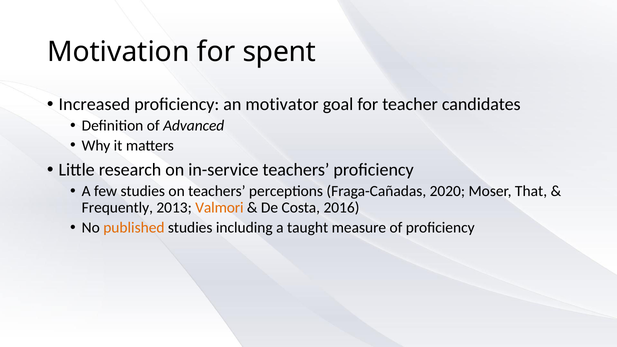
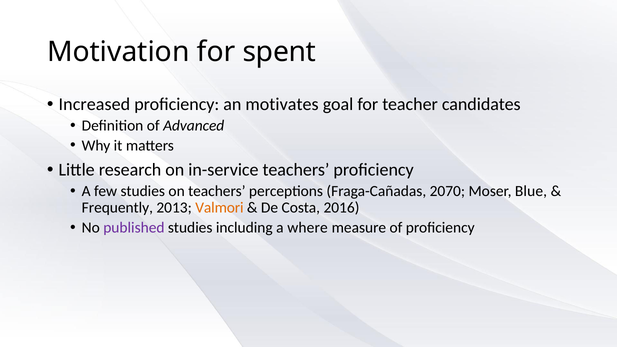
motivator: motivator -> motivates (282, 104)
2020: 2020 -> 2070 (447, 191)
That: That -> Blue (531, 191)
published colour: orange -> purple (134, 228)
taught: taught -> where (308, 228)
